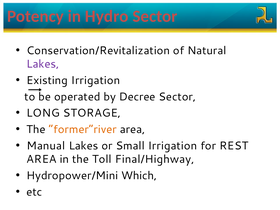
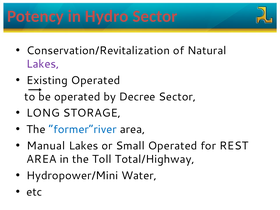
Existing Irrigation: Irrigation -> Operated (96, 80)
former“river colour: orange -> blue (83, 129)
Small Irrigation: Irrigation -> Operated (173, 146)
Final/Highway: Final/Highway -> Total/Highway (155, 159)
Which: Which -> Water (139, 176)
